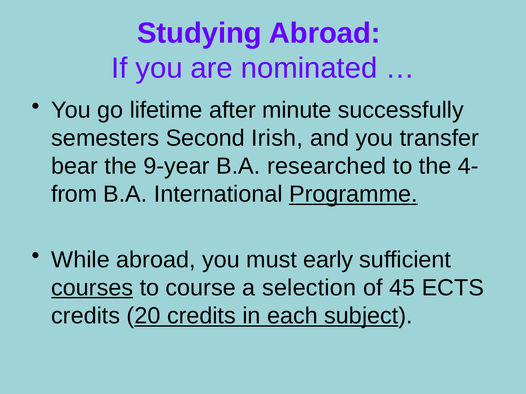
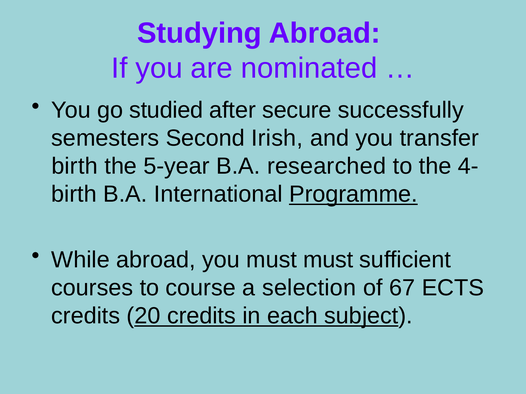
lifetime: lifetime -> studied (166, 110)
minute: minute -> secure (297, 110)
bear: bear -> birth (75, 166)
9-year: 9-year -> 5-year (177, 166)
from: from -> birth (74, 195)
must early: early -> must (328, 260)
courses underline: present -> none (92, 288)
45: 45 -> 67 (402, 288)
